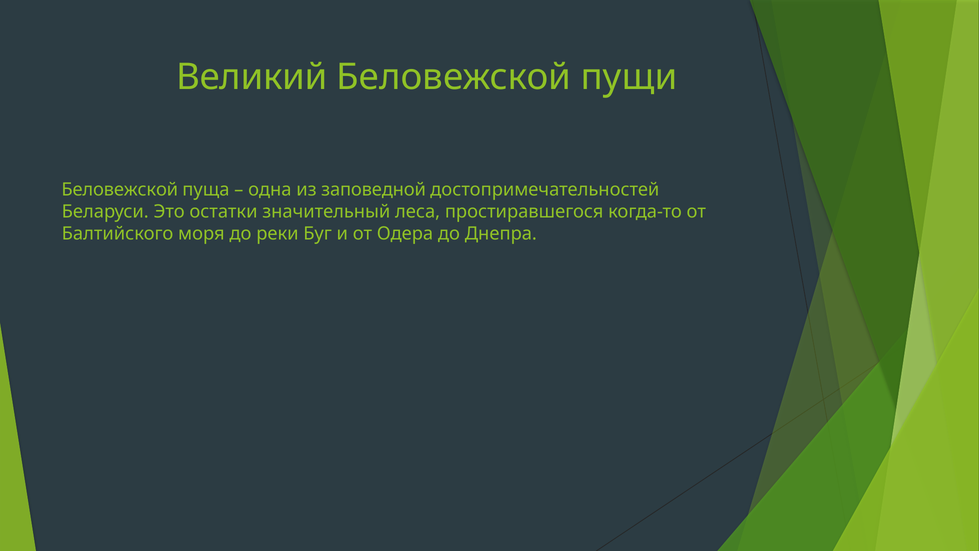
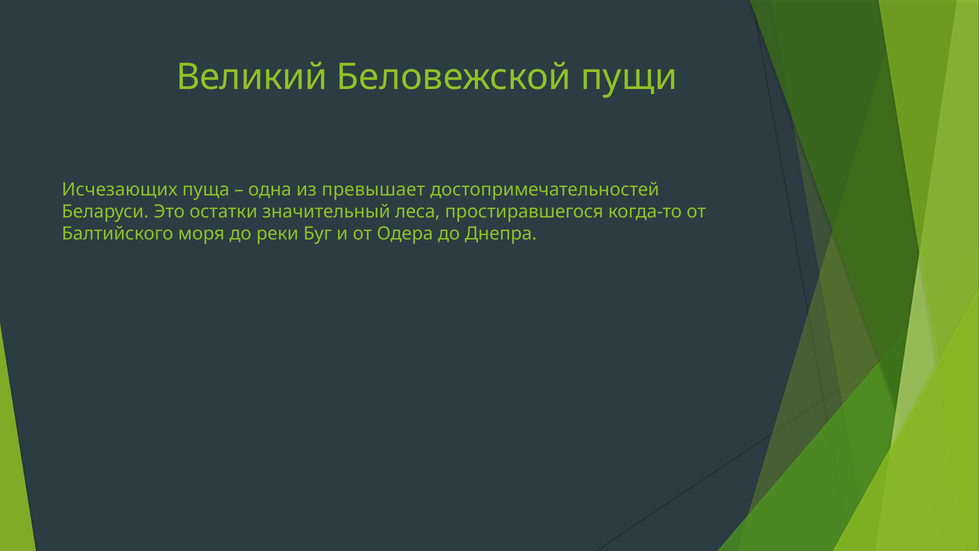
Беловежской: Беловежской -> Исчезающих (120, 189)
заповедной: заповедной -> превышает (373, 189)
